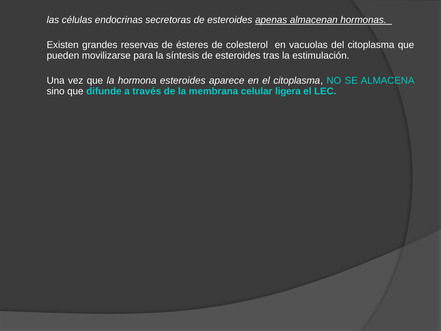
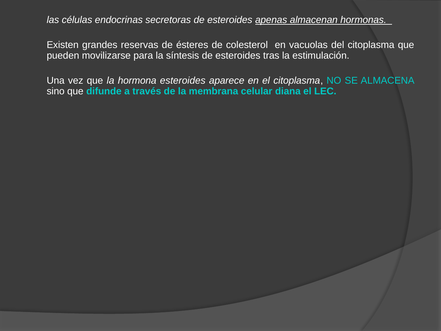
ligera: ligera -> diana (288, 91)
